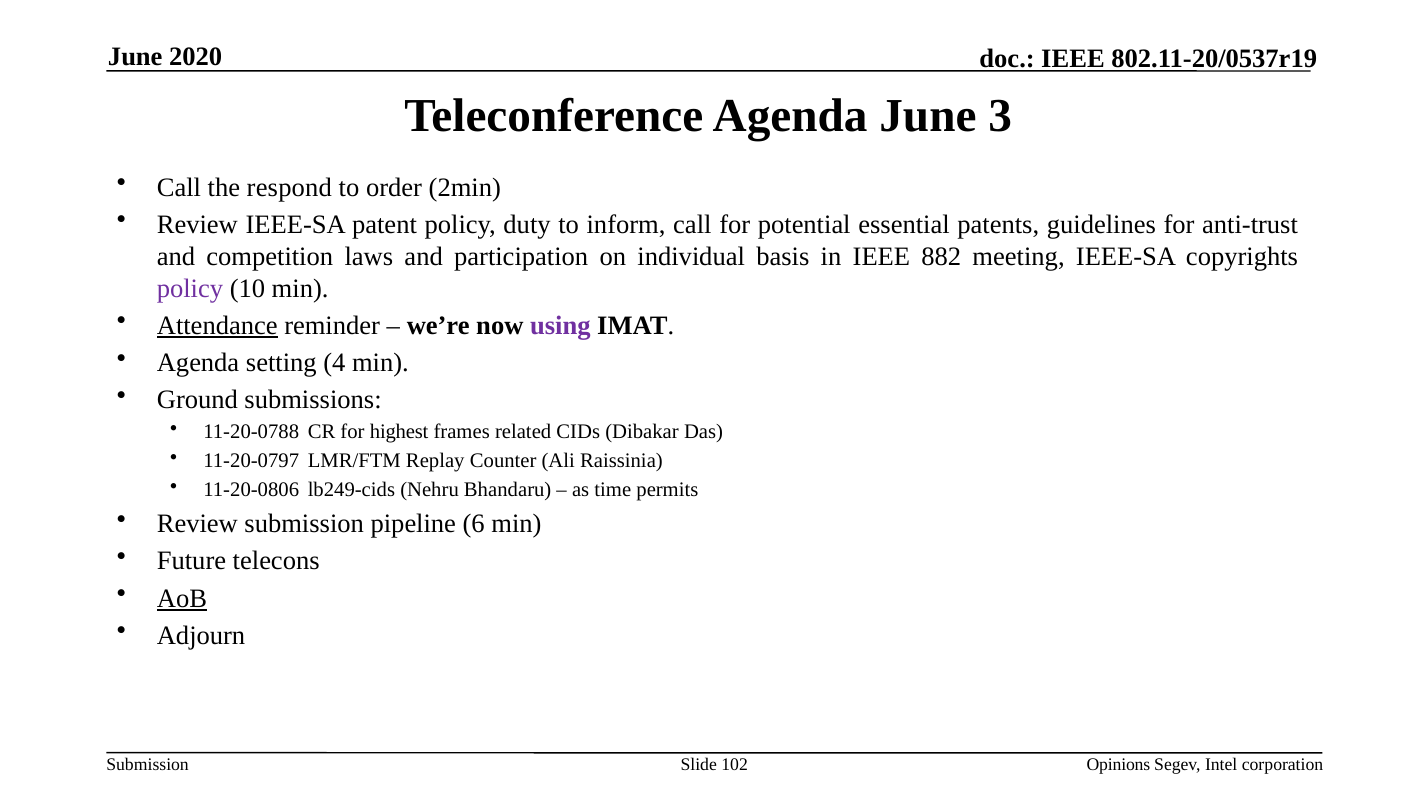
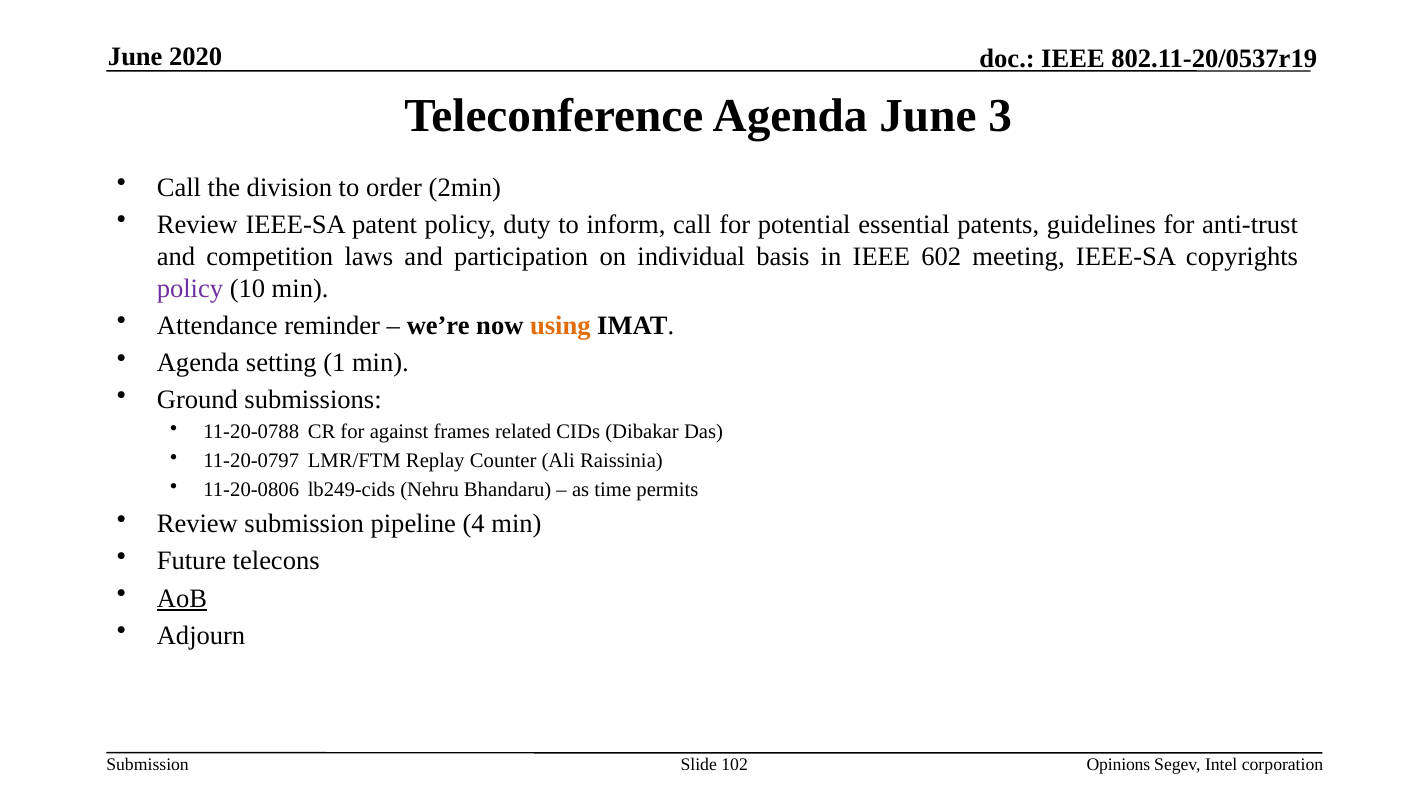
respond: respond -> division (289, 187)
882: 882 -> 602 (941, 256)
Attendance underline: present -> none (217, 325)
using colour: purple -> orange (560, 325)
4: 4 -> 1 (334, 363)
highest: highest -> against (399, 432)
6: 6 -> 4 (474, 524)
